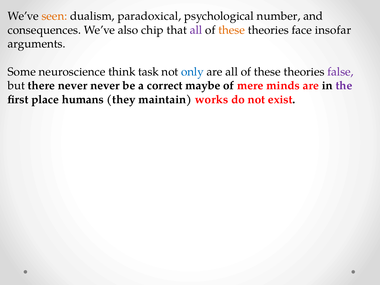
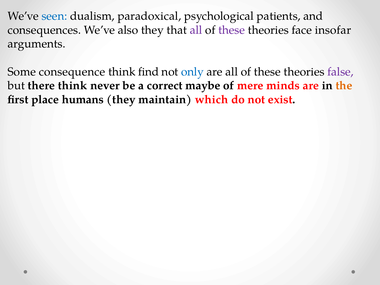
seen colour: orange -> blue (54, 16)
number: number -> patients (279, 16)
also chip: chip -> they (152, 30)
these colour: orange -> purple (232, 30)
neuroscience: neuroscience -> consequence (72, 72)
task: task -> find (149, 72)
there never: never -> think (73, 86)
the colour: purple -> orange (344, 86)
works: works -> which (212, 100)
